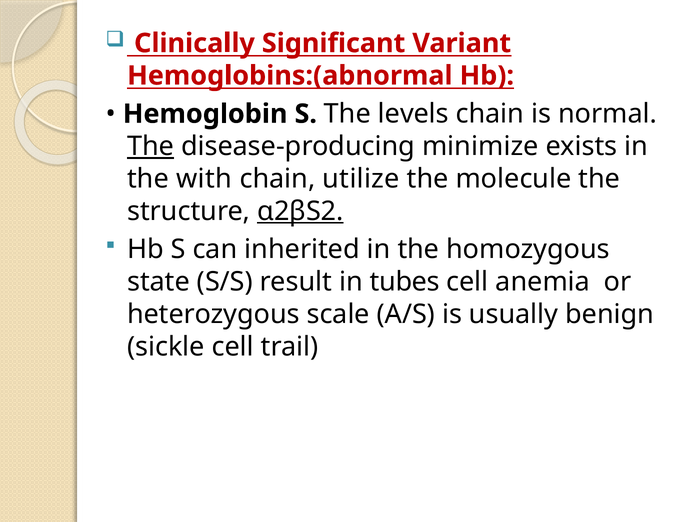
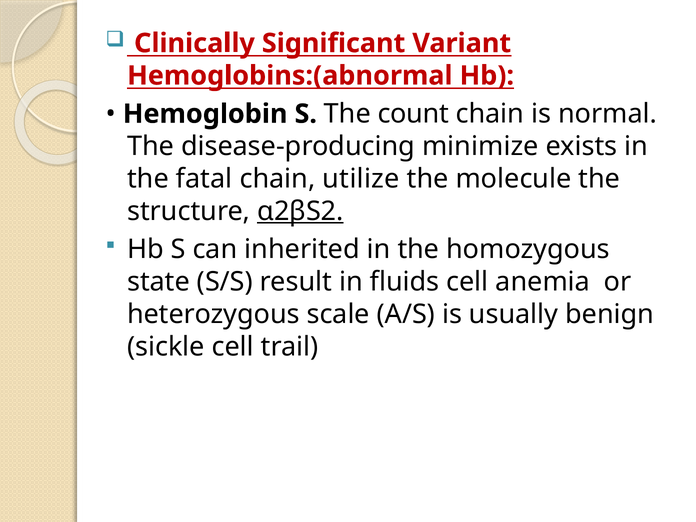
levels: levels -> count (413, 114)
The underline: present -> none (151, 146)
with: with -> fatal (204, 179)
tubes: tubes -> fluids (405, 282)
